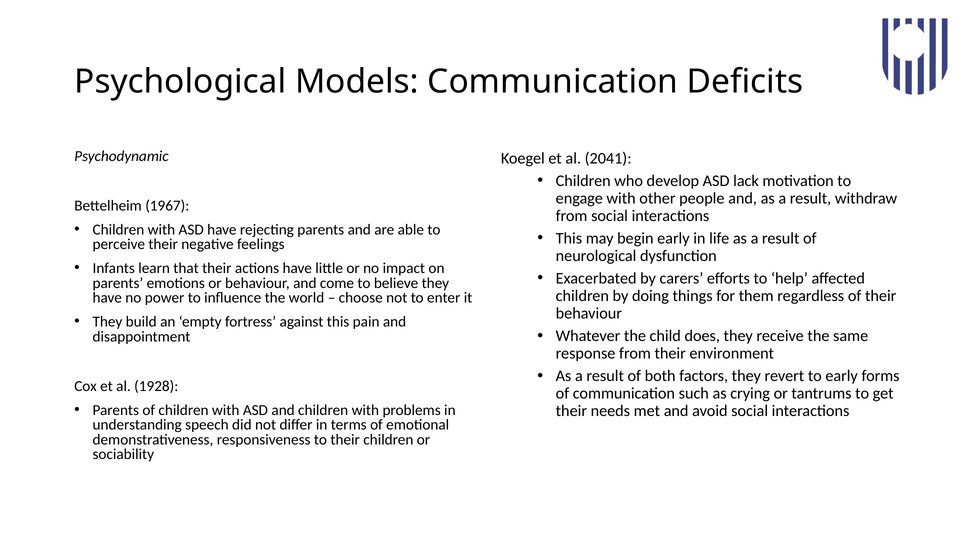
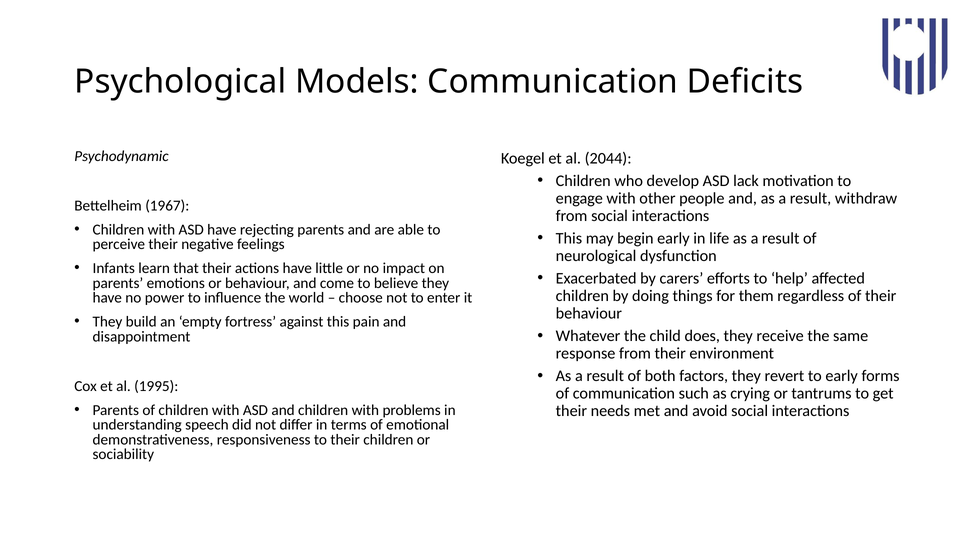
2041: 2041 -> 2044 (608, 158)
1928: 1928 -> 1995 (156, 386)
